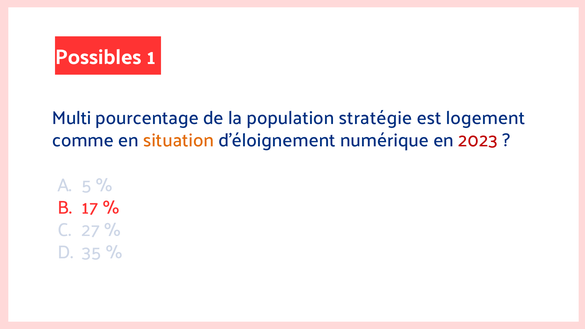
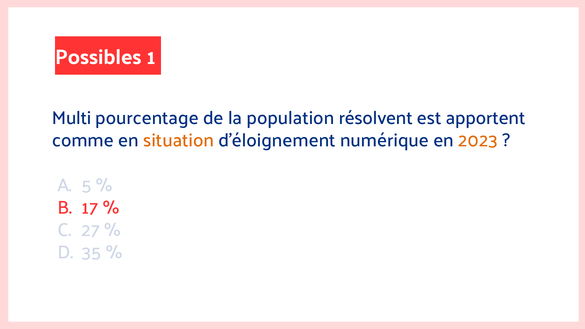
stratégie: stratégie -> résolvent (376, 118)
logement: logement -> apportent (486, 118)
2023 colour: red -> orange (478, 140)
